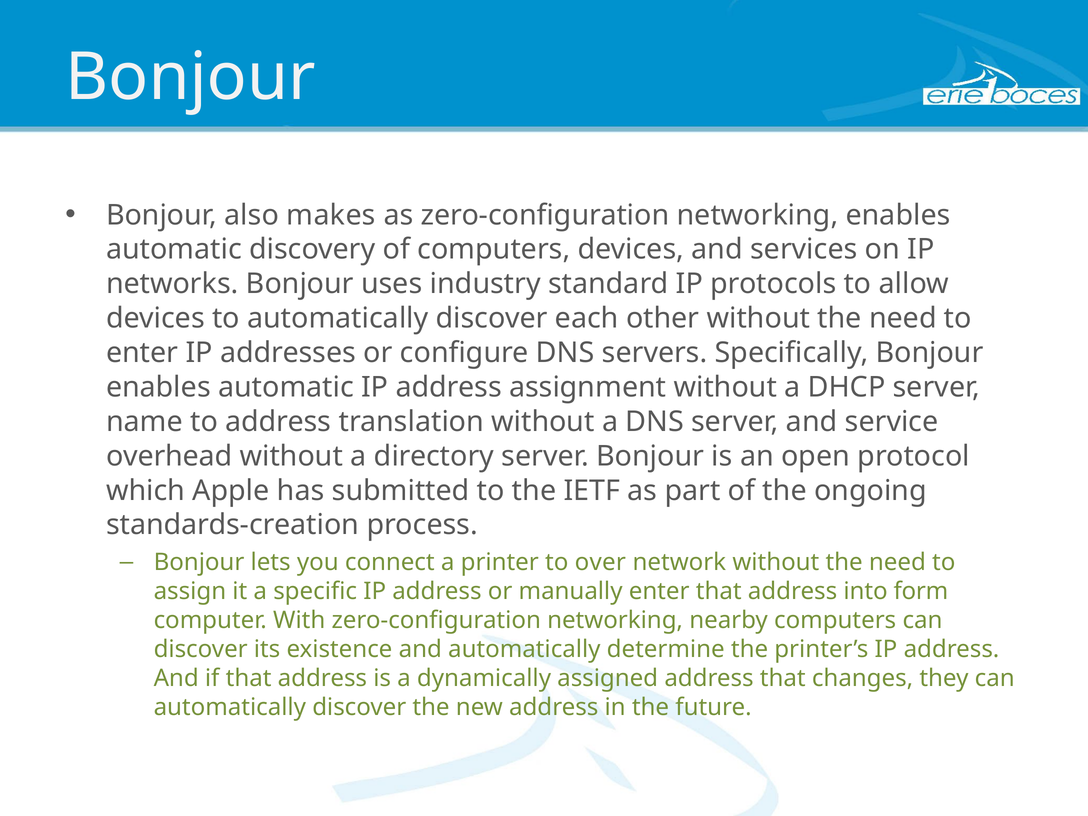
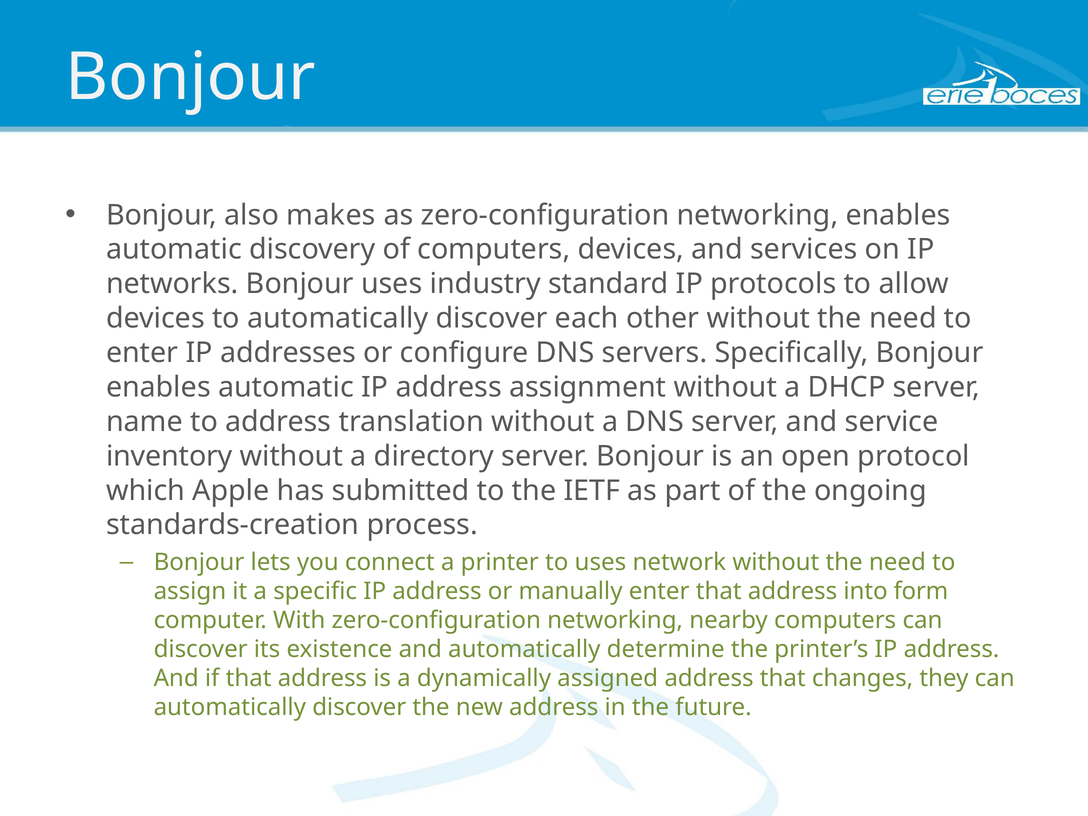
overhead: overhead -> inventory (169, 456)
to over: over -> uses (600, 562)
